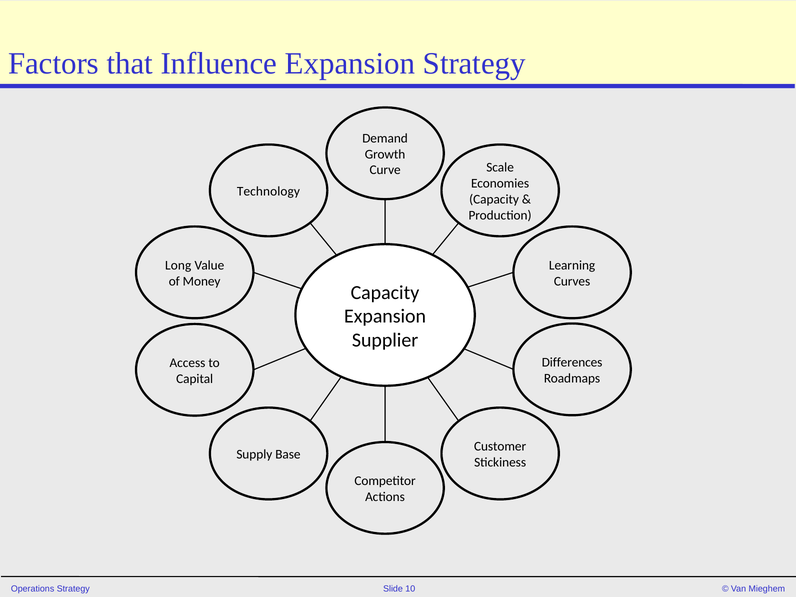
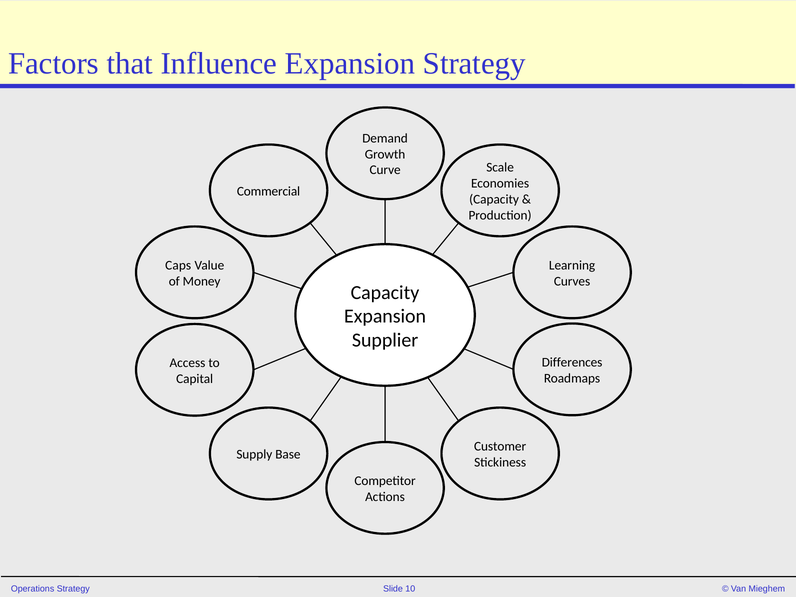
Technology: Technology -> Commercial (269, 191)
Long: Long -> Caps (178, 265)
